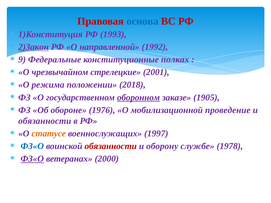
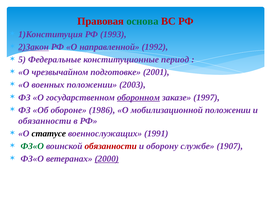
основа colour: blue -> green (142, 21)
9: 9 -> 5 (22, 60)
полках: полках -> период (175, 60)
стрелецкие: стрелецкие -> подготовке (116, 72)
режима: режима -> военных (48, 85)
2018: 2018 -> 2003 (132, 85)
1905: 1905 -> 1997 (207, 98)
1976: 1976 -> 1986 (102, 110)
мобилизационной проведение: проведение -> положении (228, 110)
статусе colour: orange -> black (49, 134)
1997: 1997 -> 1991 (156, 134)
ФЗ«О colour: blue -> green (32, 146)
1978: 1978 -> 1907 (230, 146)
ФЗ«О underline: present -> none (32, 159)
2000 underline: none -> present (107, 159)
